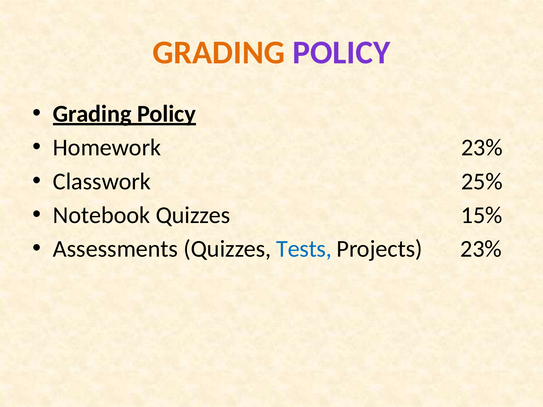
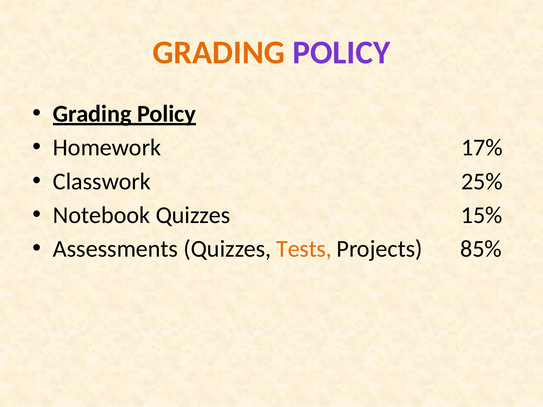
Homework 23%: 23% -> 17% (482, 148)
Tests colour: blue -> orange (304, 249)
Projects 23%: 23% -> 85% (481, 249)
